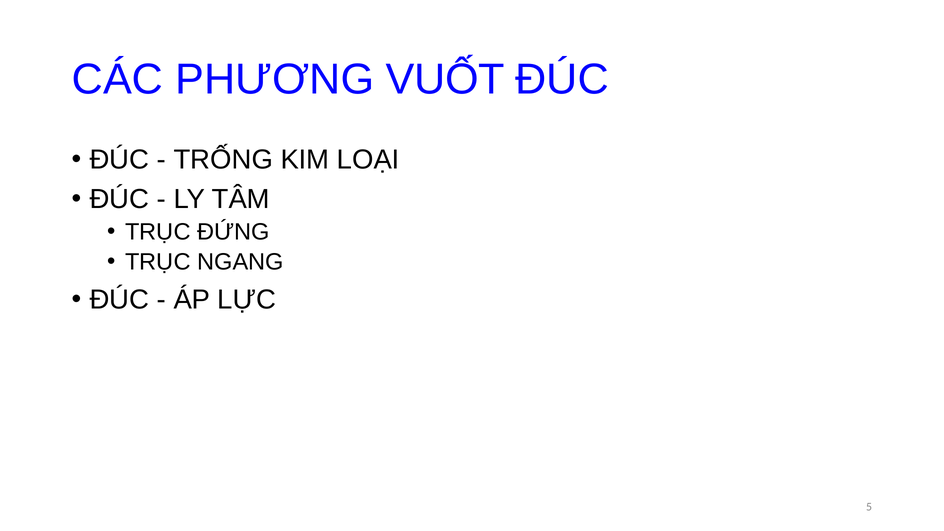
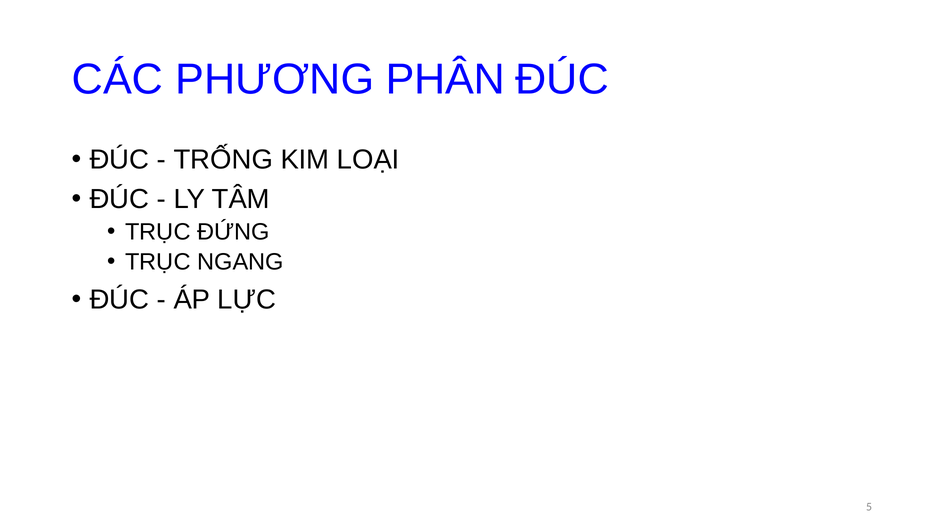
VUỐT: VUỐT -> PHÂN (445, 79)
